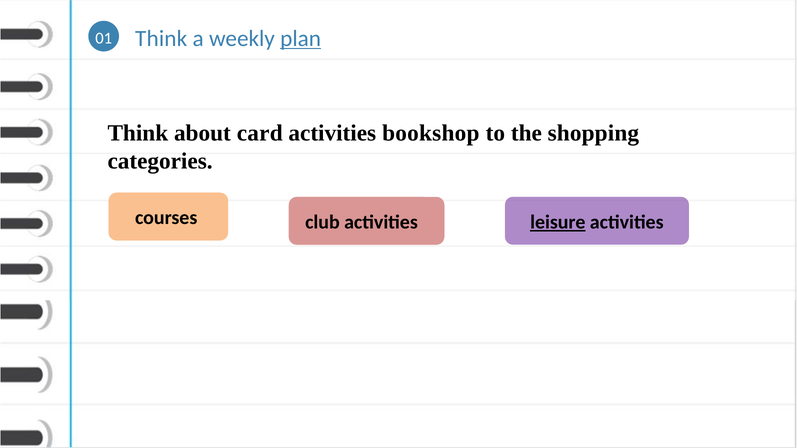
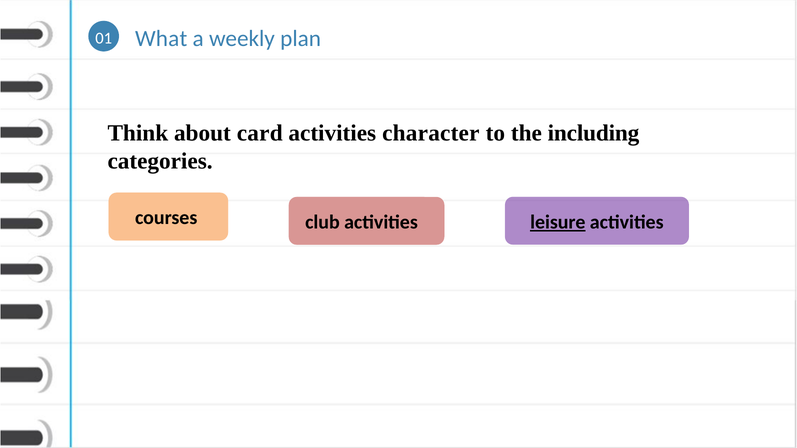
01 Think: Think -> What (161, 39)
plan underline: present -> none (301, 39)
bookshop: bookshop -> character (431, 133)
shopping: shopping -> including (594, 133)
